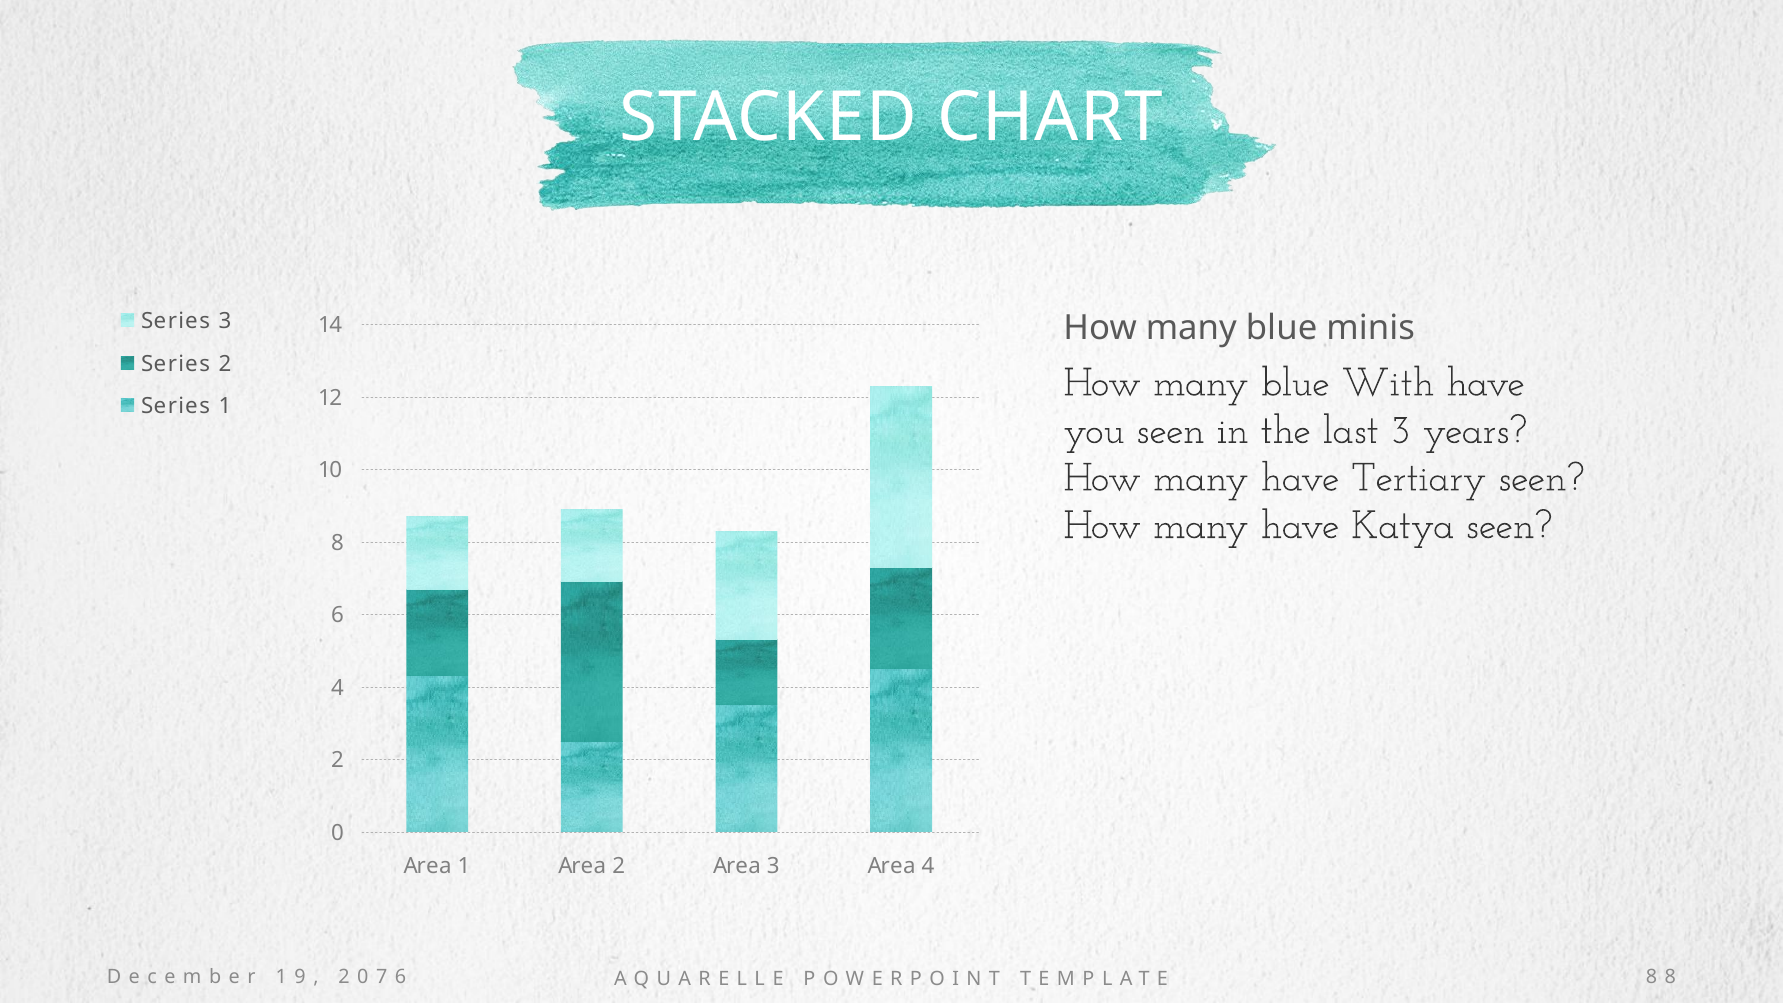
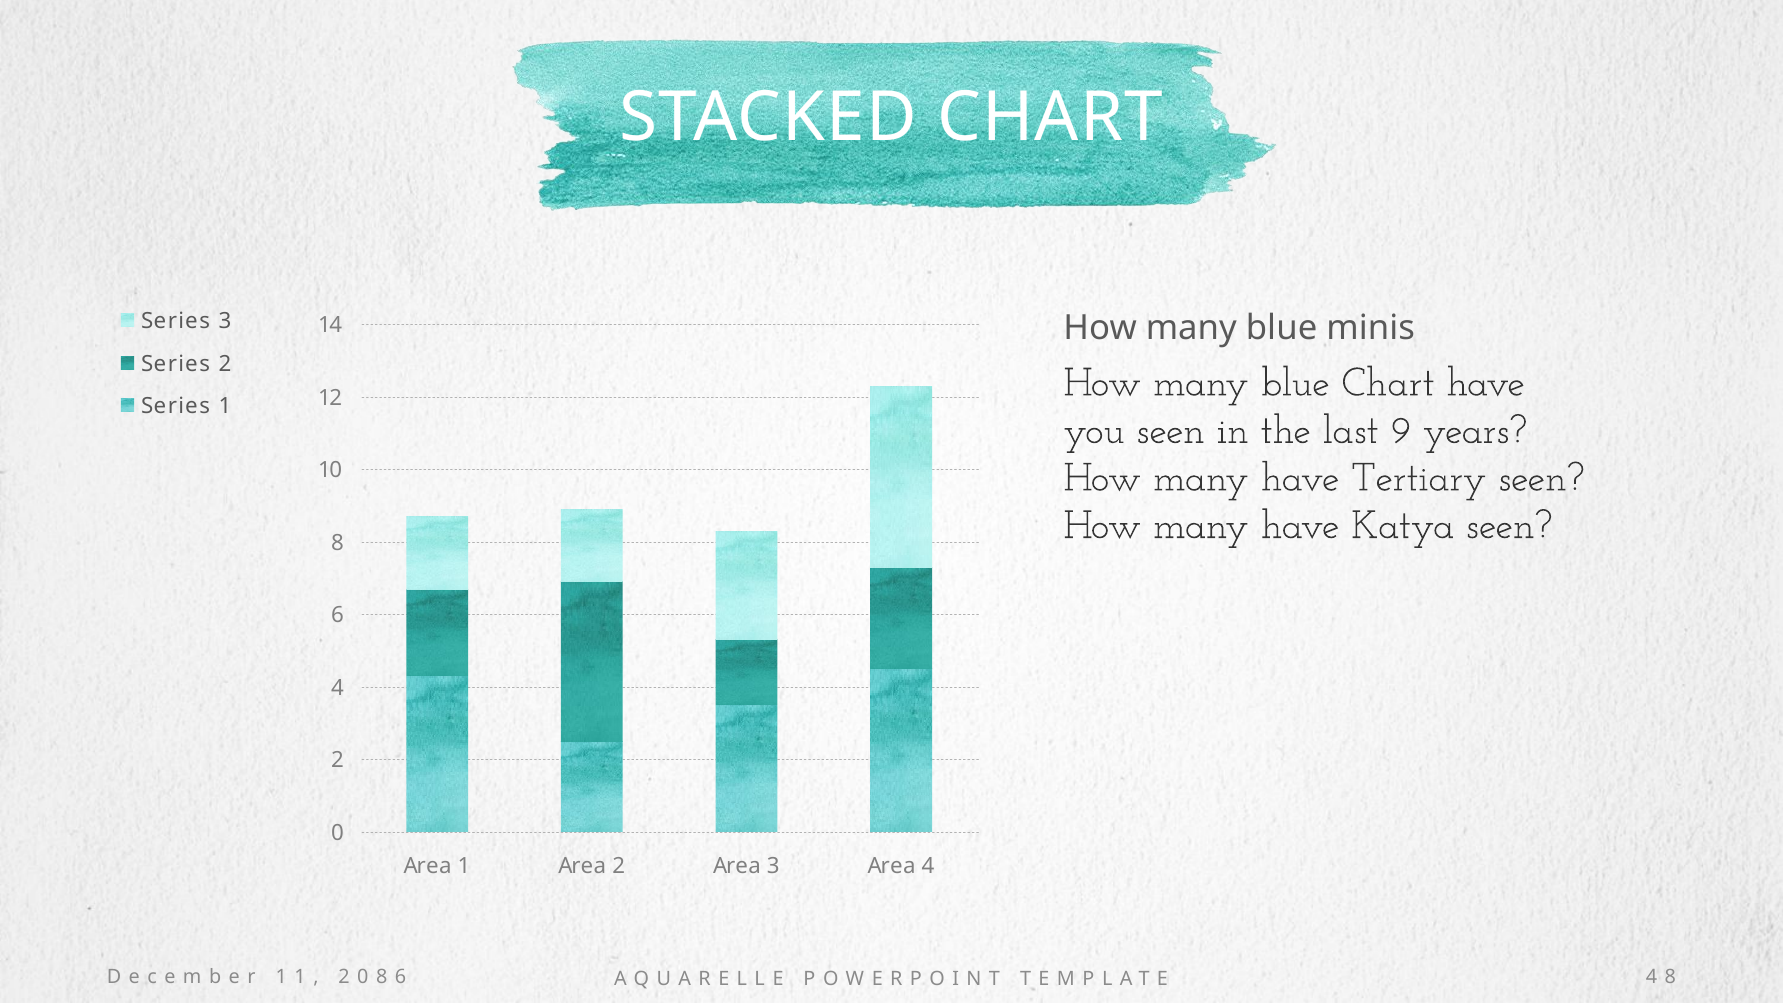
blue With: With -> Chart (1388, 382)
last 3: 3 -> 9 (1401, 430)
1 9: 9 -> 1 (300, 977)
7: 7 -> 8 (382, 977)
8: 8 -> 4 (1652, 977)
